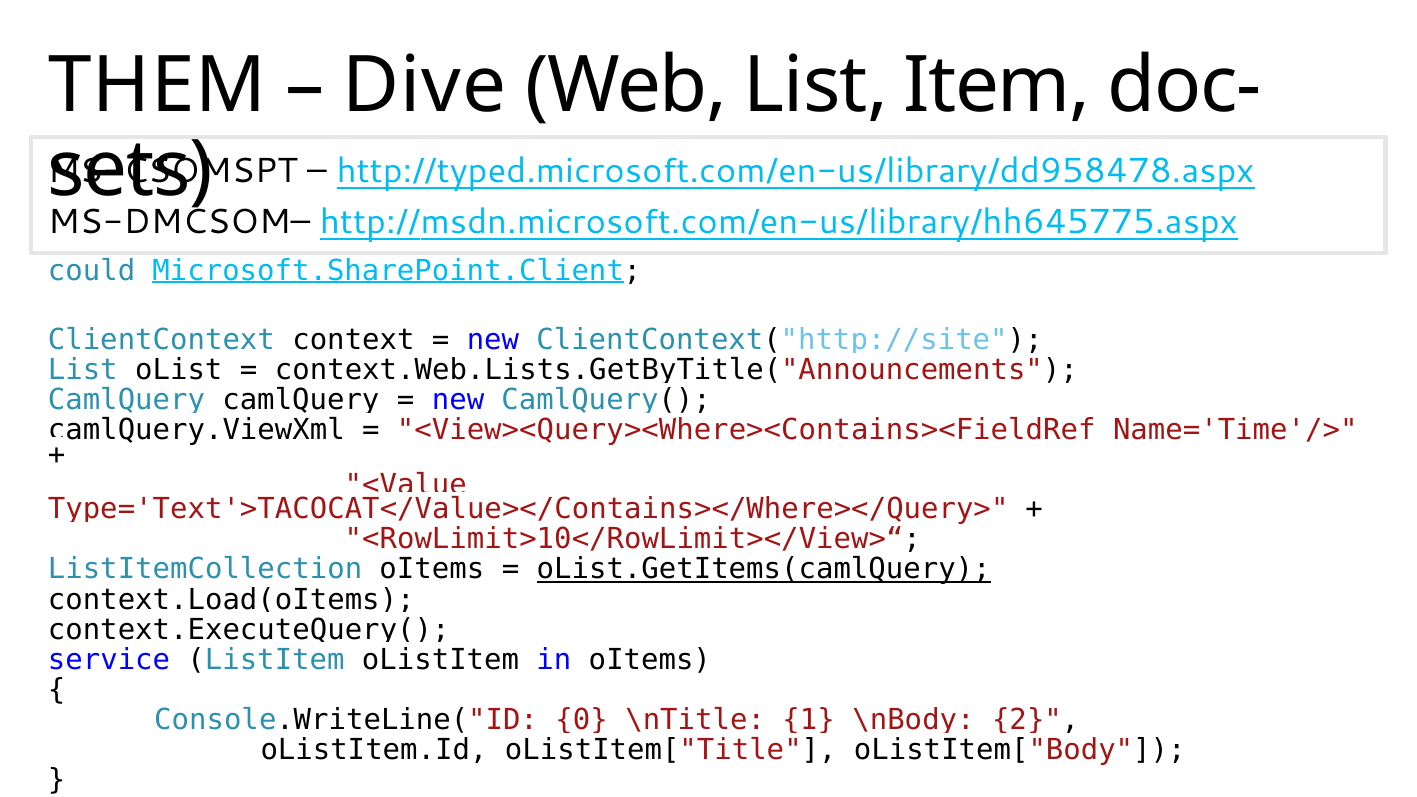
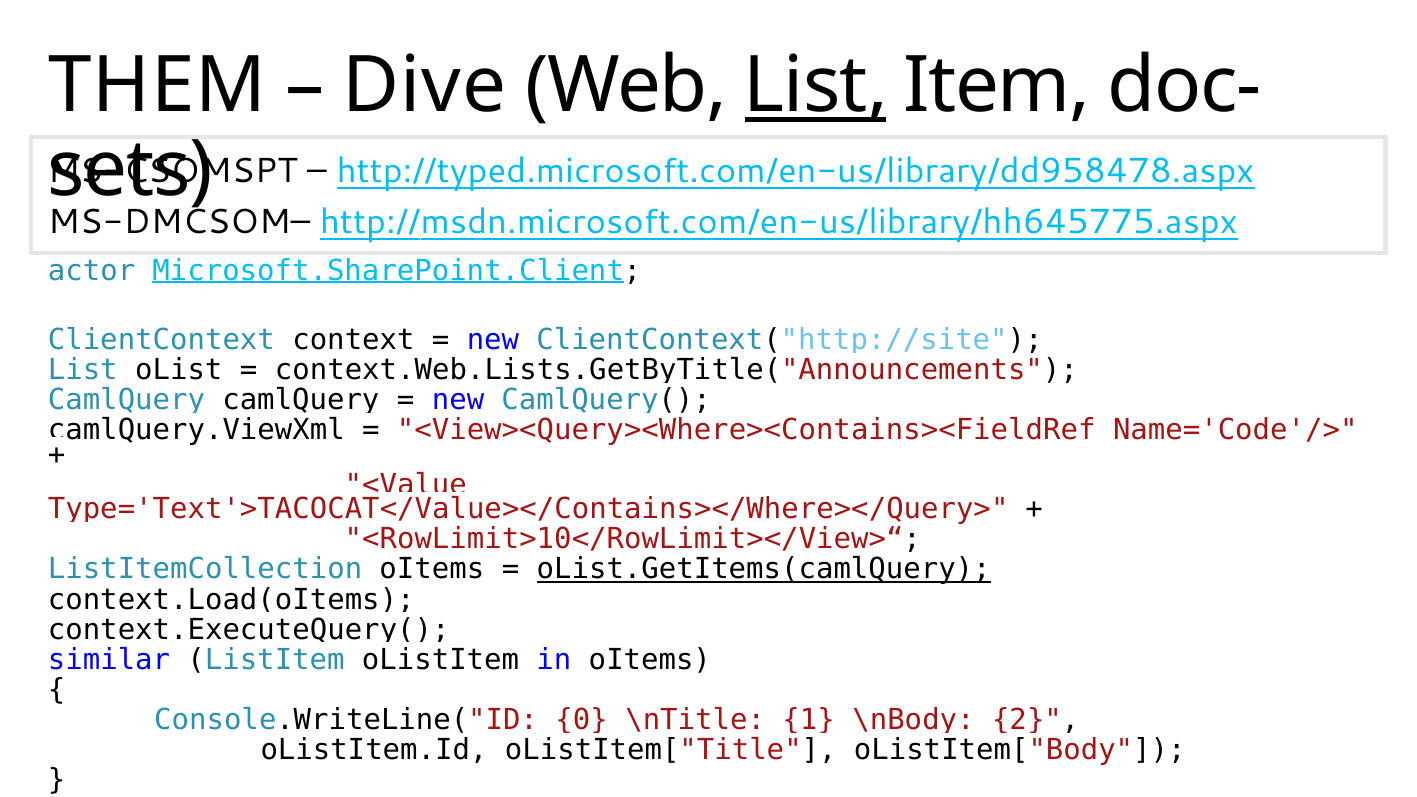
List underline: none -> present (816, 86)
could: could -> actor (92, 271)
Name='Time'/>: Name='Time'/> -> Name='Code'/> (1235, 430)
service: service -> similar (109, 660)
